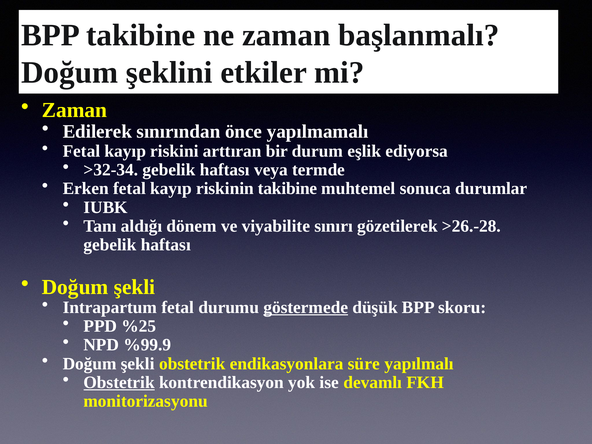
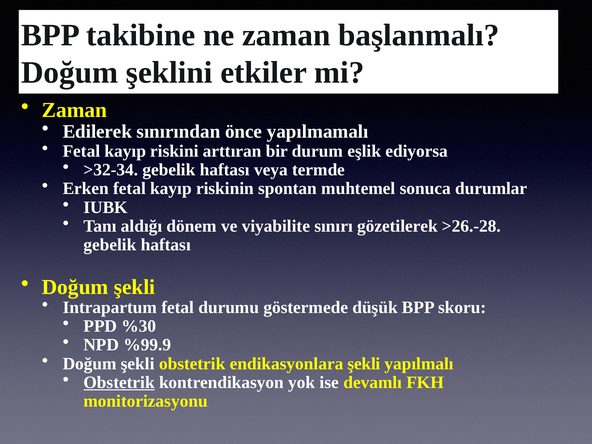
riskinin takibine: takibine -> spontan (288, 189)
göstermede underline: present -> none (306, 307)
%25: %25 -> %30 (139, 326)
endikasyonlara süre: süre -> şekli (364, 364)
